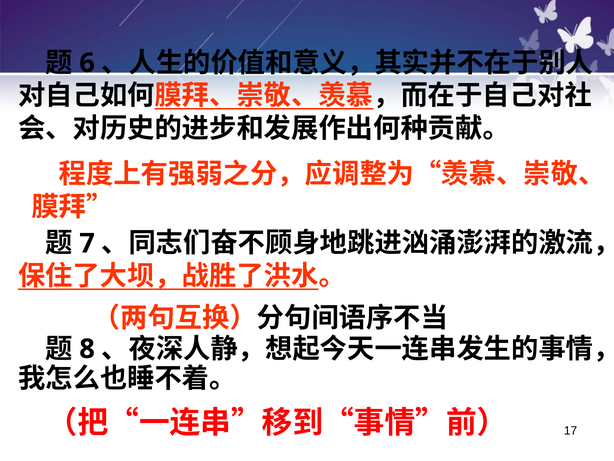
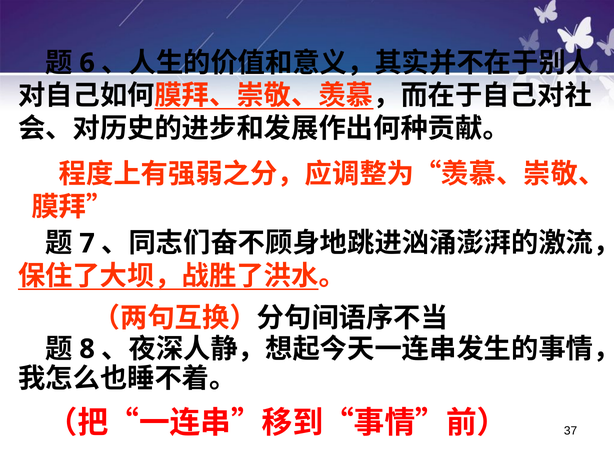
17: 17 -> 37 (571, 430)
